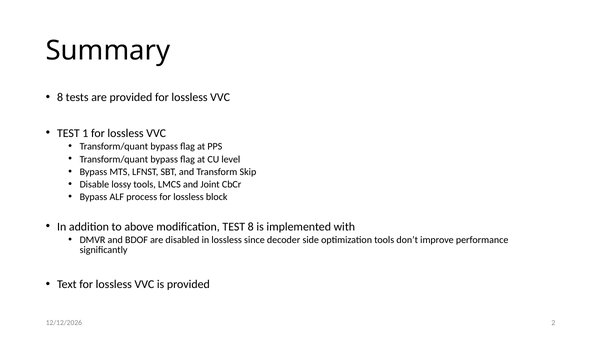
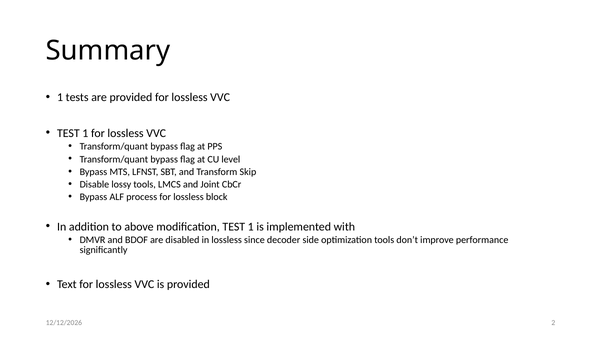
8: 8 -> 1 (60, 98)
modification TEST 8: 8 -> 1 (251, 227)
